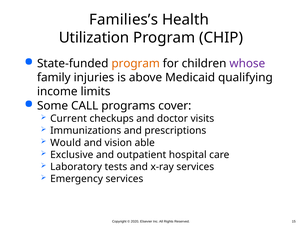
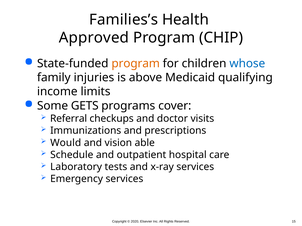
Utilization: Utilization -> Approved (94, 38)
whose colour: purple -> blue (247, 64)
CALL: CALL -> GETS (85, 106)
Current: Current -> Referral (69, 119)
Exclusive: Exclusive -> Schedule (72, 155)
